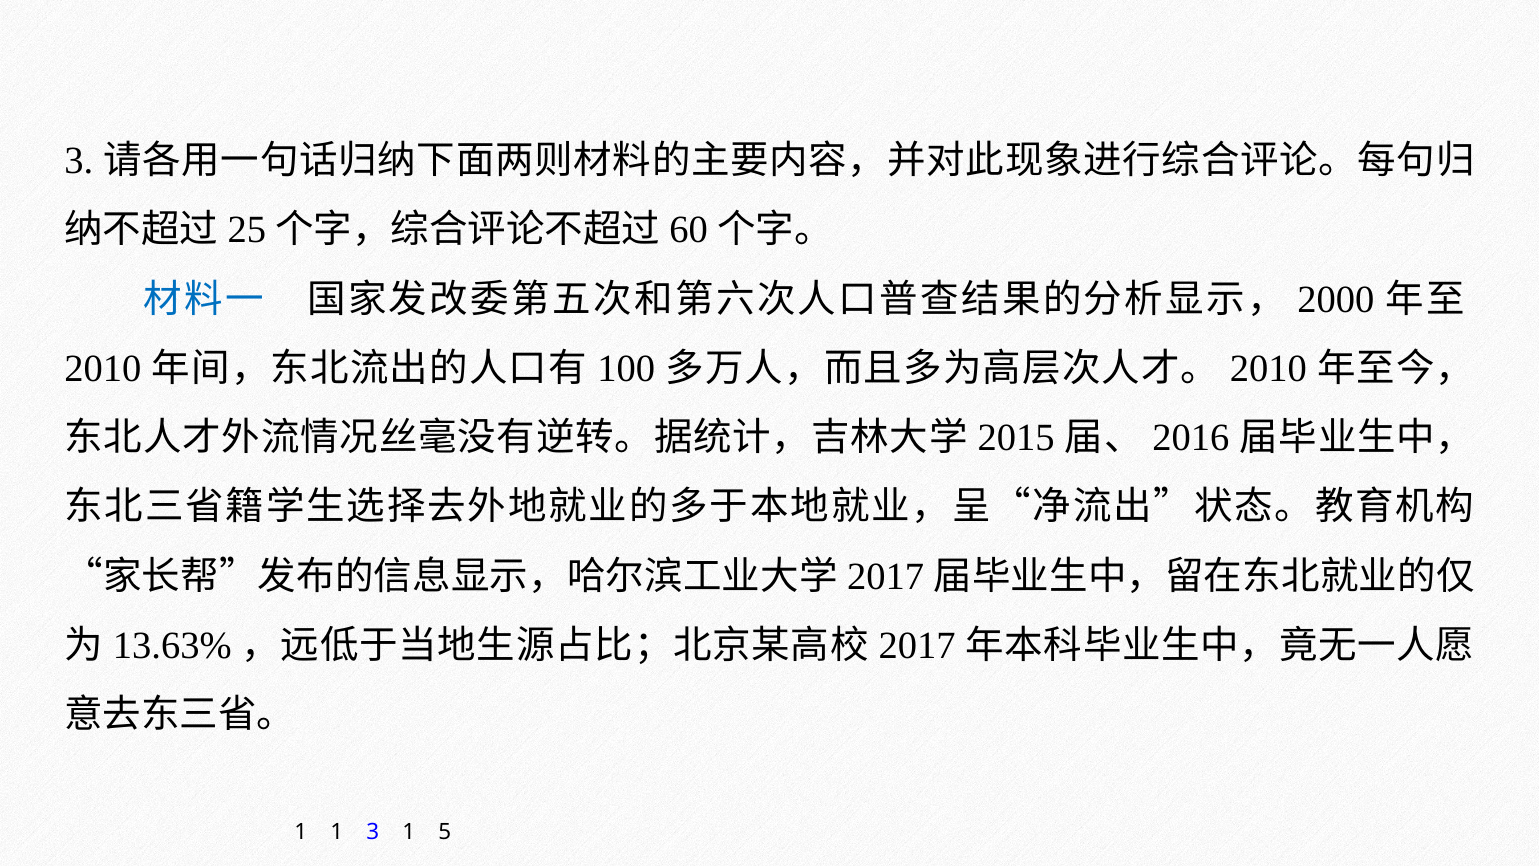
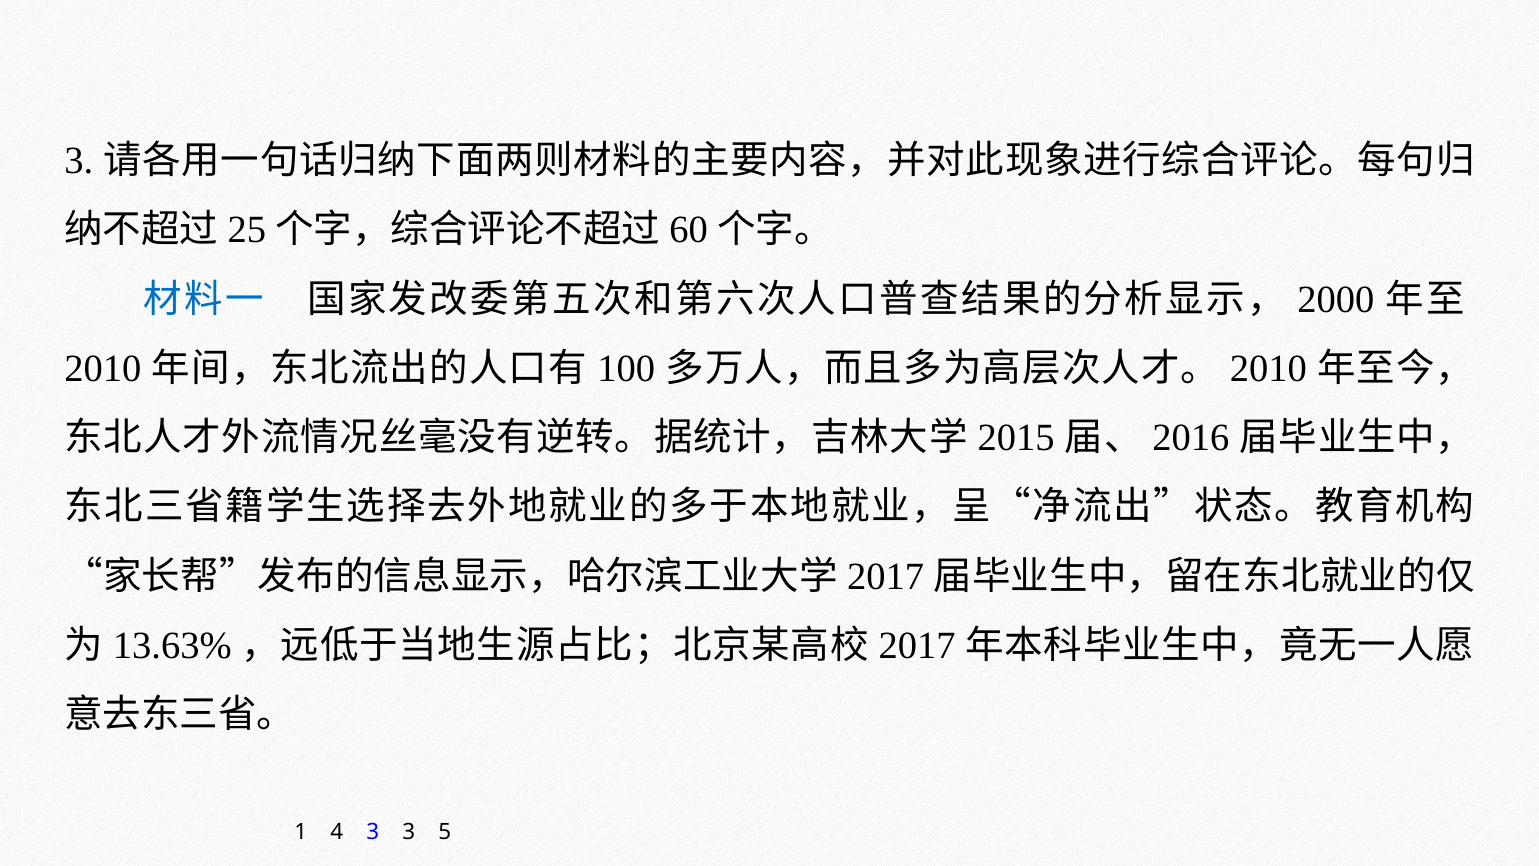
1 1: 1 -> 4 (337, 832)
3 1: 1 -> 3 (409, 832)
